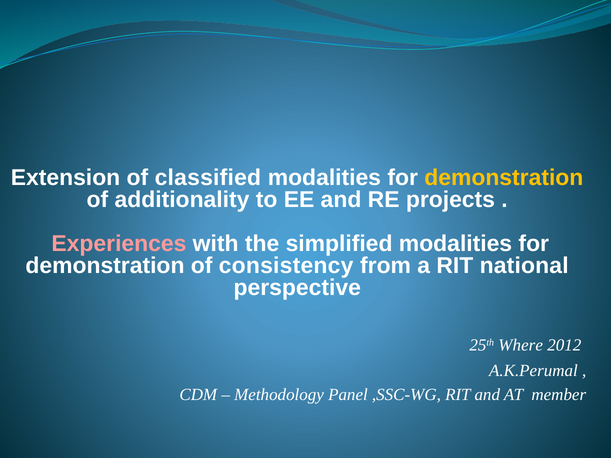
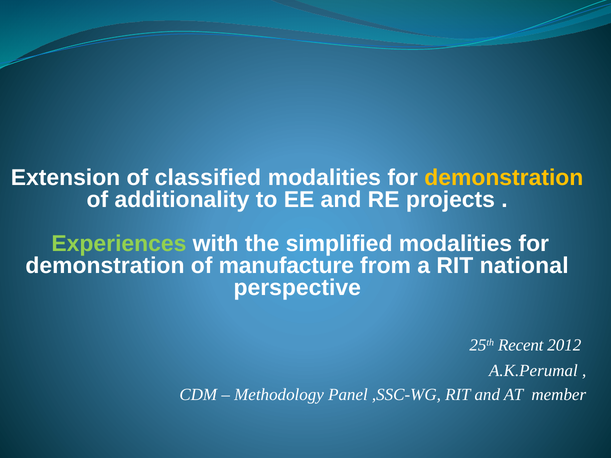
Experiences colour: pink -> light green (119, 244)
consistency: consistency -> manufacture (286, 266)
Where: Where -> Recent (521, 345)
